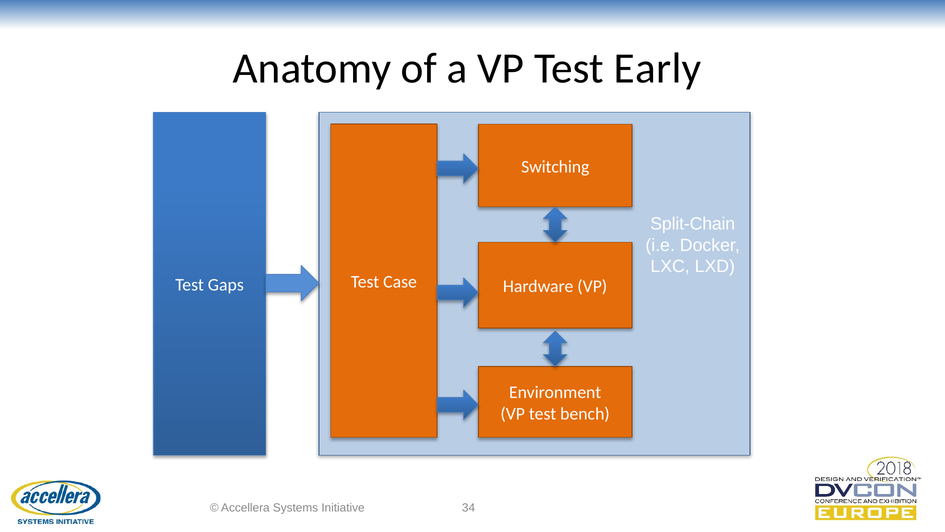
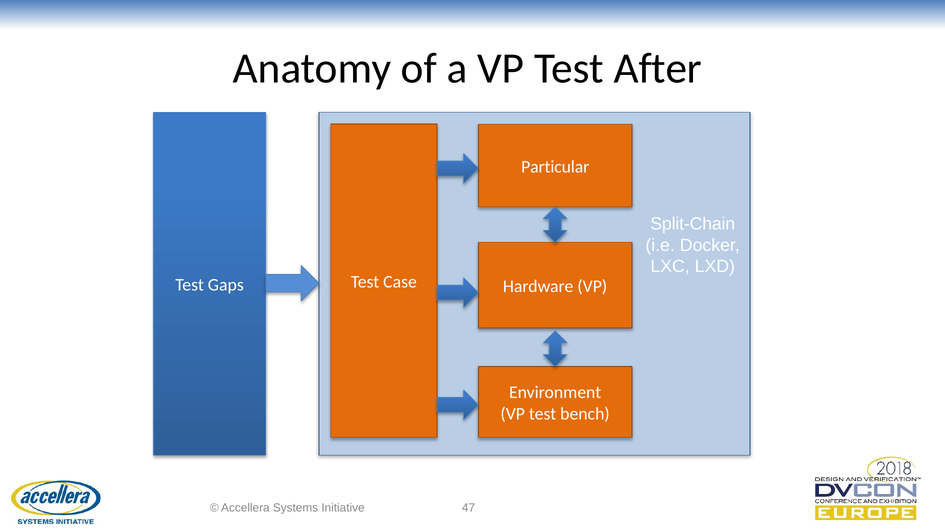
Early: Early -> After (658, 69)
Switching: Switching -> Particular (555, 167)
34: 34 -> 47 (469, 508)
